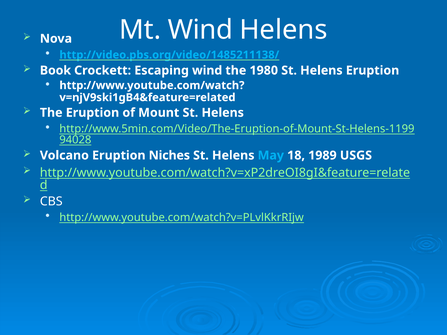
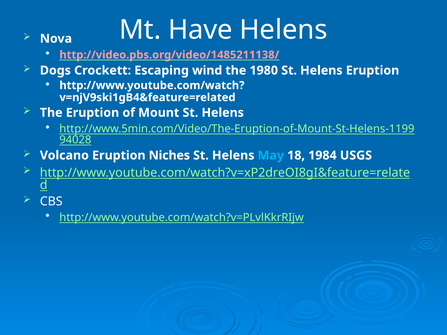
Mt Wind: Wind -> Have (200, 30)
http://video.pbs.org/video/1485211138/ colour: light blue -> pink (169, 55)
Book: Book -> Dogs (55, 70)
1989: 1989 -> 1984 (322, 156)
